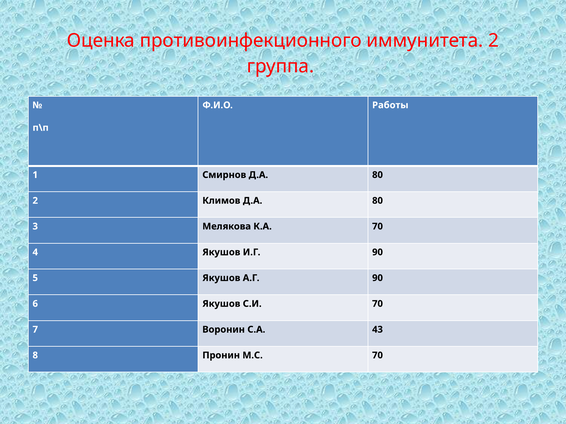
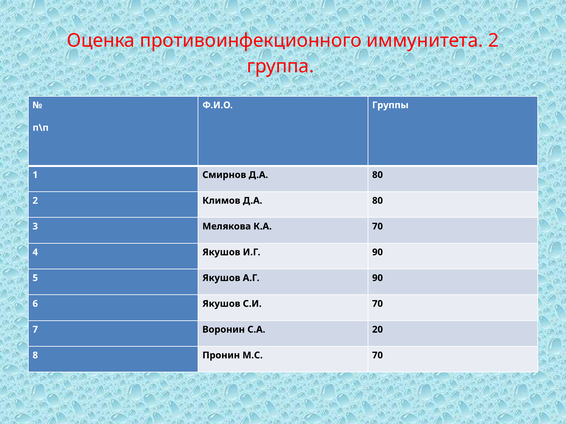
Работы: Работы -> Группы (390, 105)
43: 43 -> 20 (378, 330)
